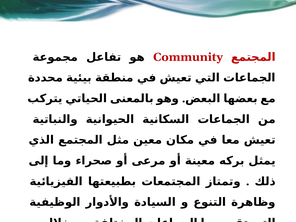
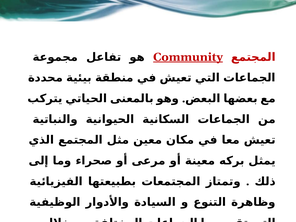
Community underline: none -> present (188, 57)
